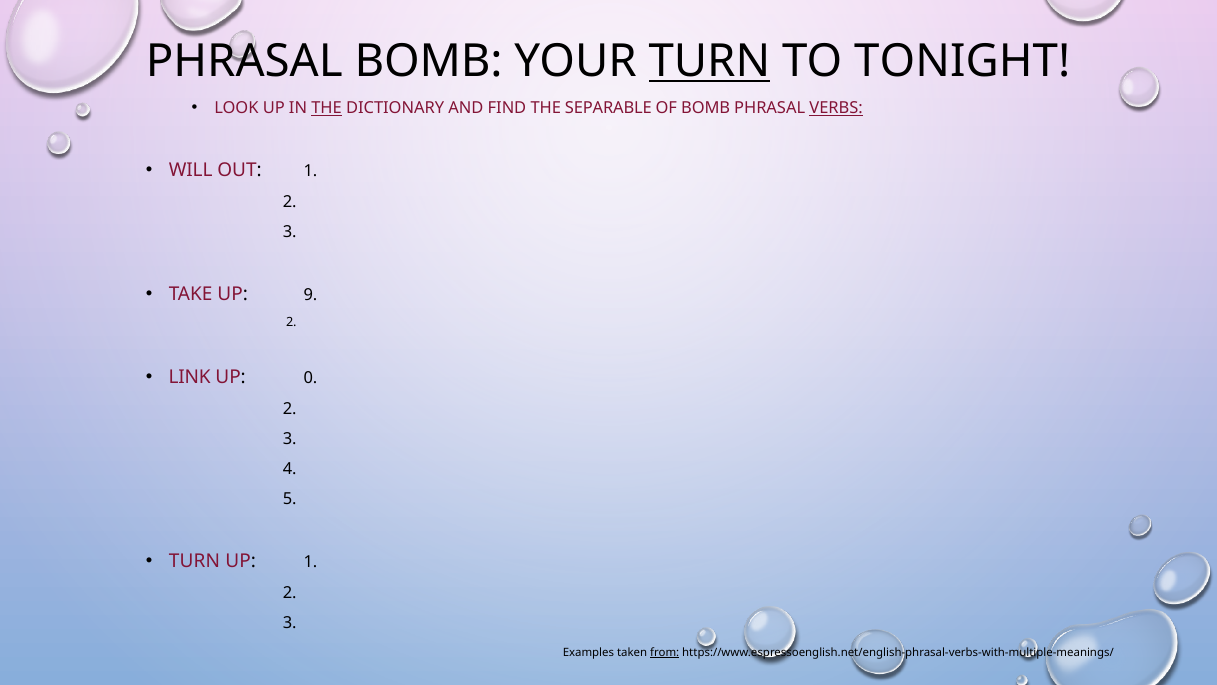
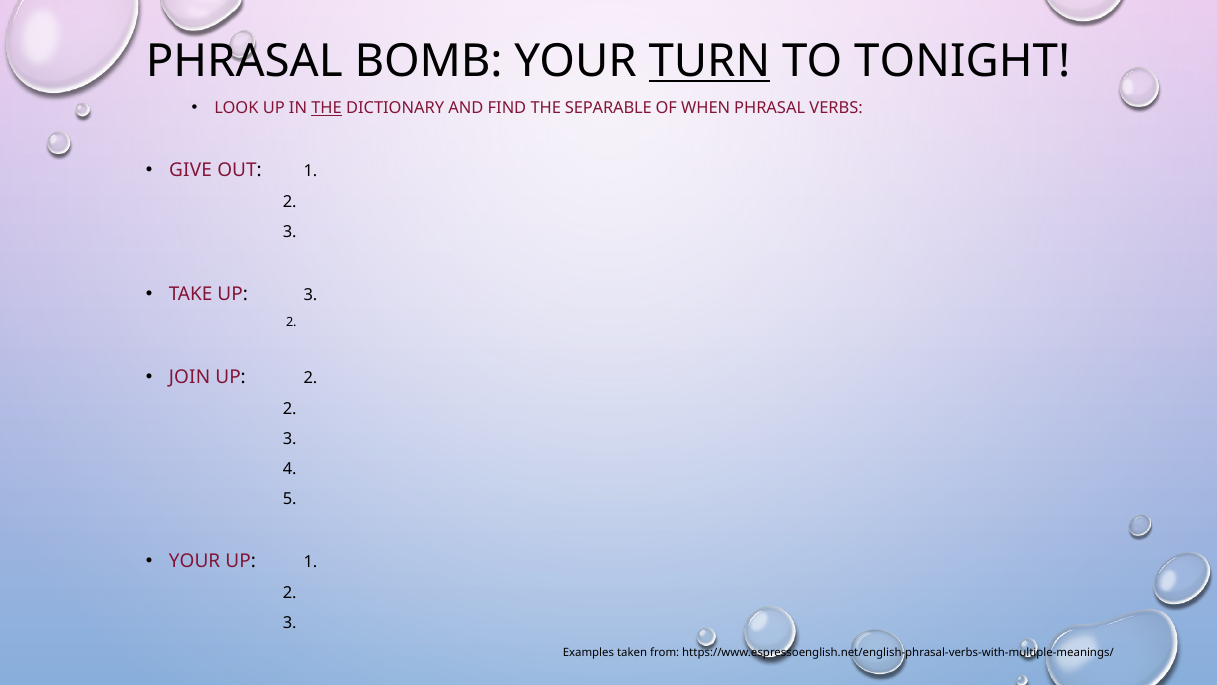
OF BOMB: BOMB -> WHEN (706, 108)
VERBS underline: present -> none (836, 108)
WILL: WILL -> GIVE (191, 170)
UP 9: 9 -> 3 (310, 295)
LINK: LINK -> JOIN (190, 377)
UP 0: 0 -> 2 (310, 378)
TURN: TURN -> YOUR (195, 561)
from underline: present -> none (665, 652)
